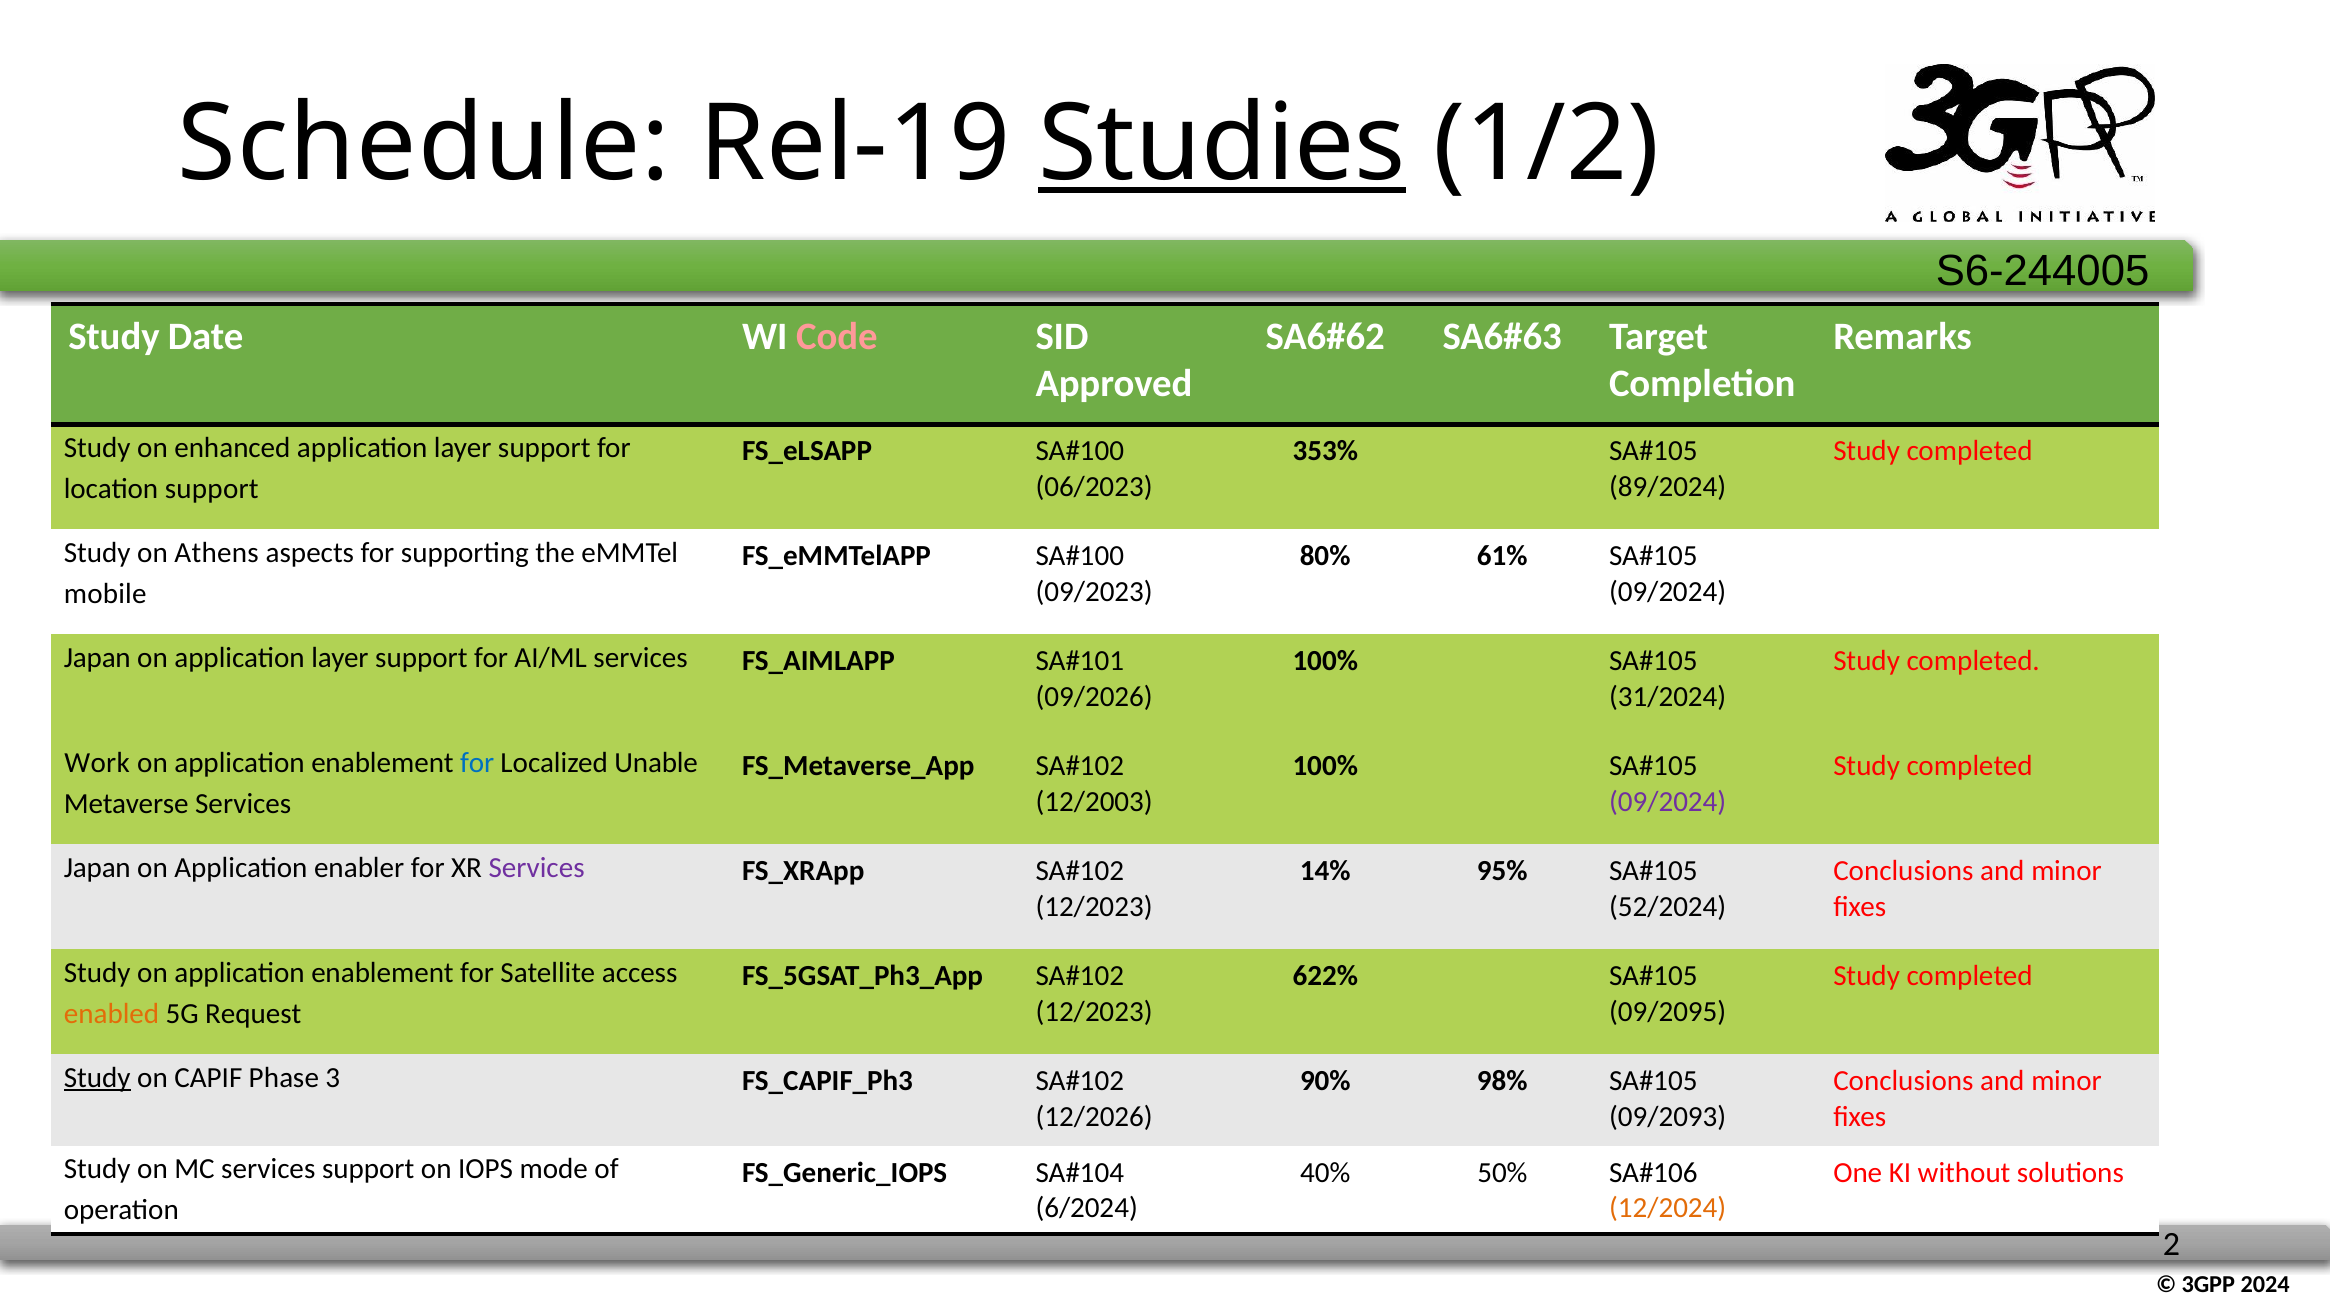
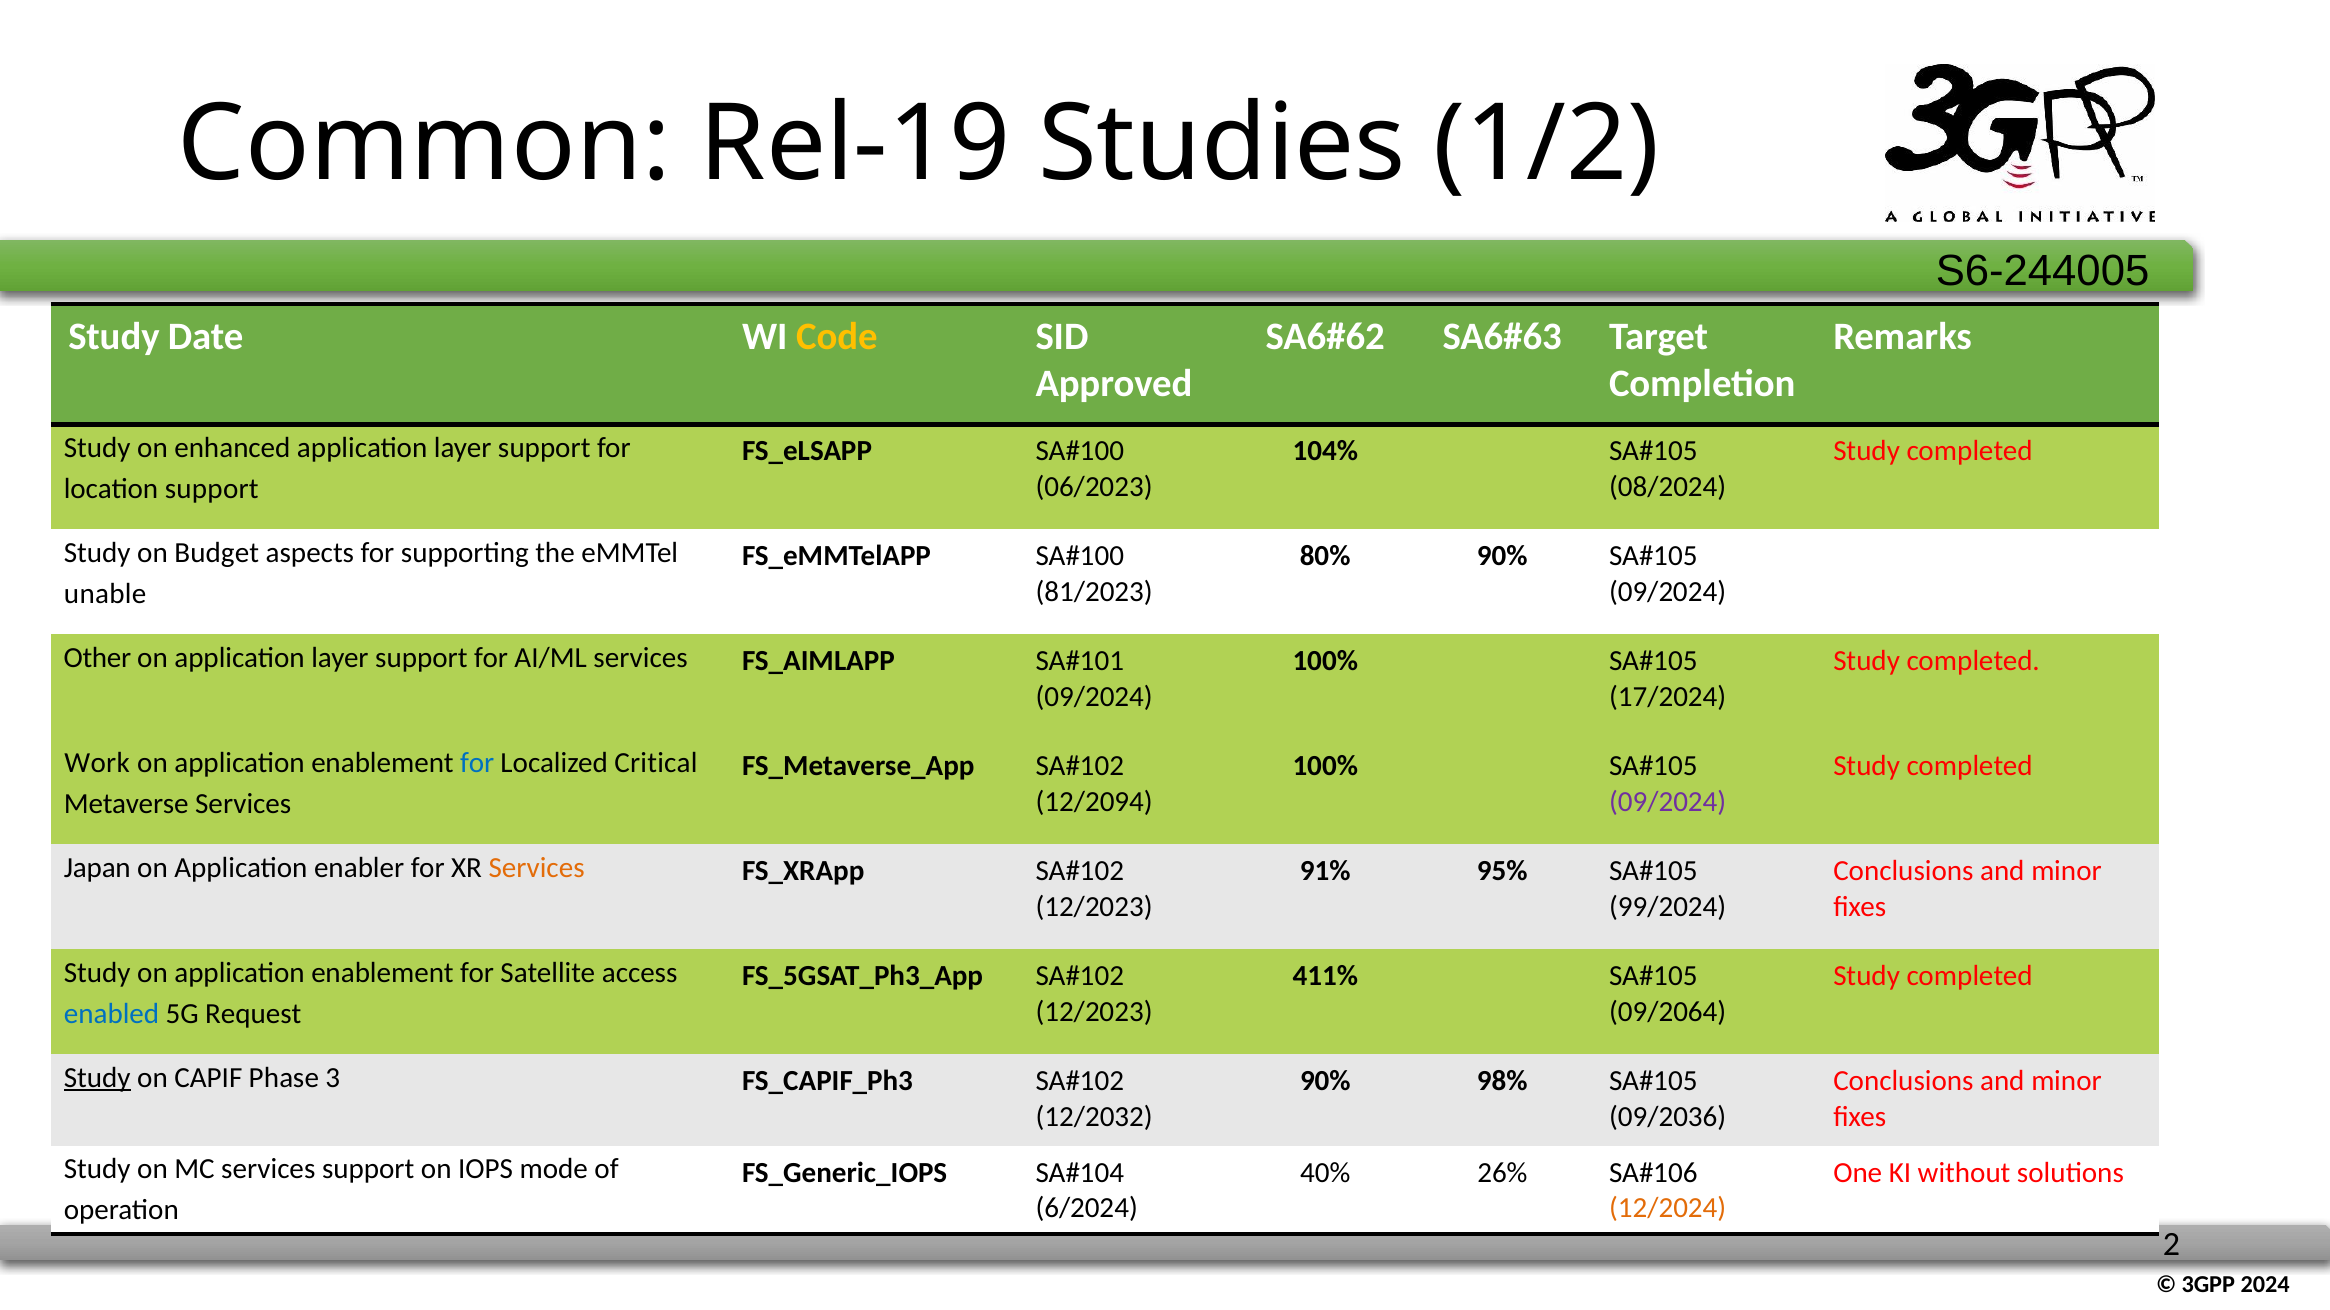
Schedule: Schedule -> Common (425, 144)
Studies underline: present -> none (1222, 144)
Code colour: pink -> yellow (837, 337)
353%: 353% -> 104% (1325, 451)
89/2024: 89/2024 -> 08/2024 (1668, 487)
Athens: Athens -> Budget (217, 553)
80% 61%: 61% -> 90% (1502, 556)
09/2023: 09/2023 -> 81/2023 (1094, 592)
mobile: mobile -> unable (105, 594)
Japan: Japan -> Other (97, 658)
09/2026: 09/2026 -> 09/2024 (1094, 697)
31/2024: 31/2024 -> 17/2024 (1668, 697)
Unable: Unable -> Critical (656, 763)
12/2003: 12/2003 -> 12/2094 (1094, 802)
Services colour: purple -> orange (537, 868)
14%: 14% -> 91% (1325, 872)
52/2024: 52/2024 -> 99/2024 (1668, 907)
622%: 622% -> 411% (1325, 977)
09/2095: 09/2095 -> 09/2064 (1668, 1012)
enabled colour: orange -> blue (112, 1014)
12/2026: 12/2026 -> 12/2032 (1094, 1117)
09/2093: 09/2093 -> 09/2036 (1668, 1117)
50%: 50% -> 26% (1502, 1173)
